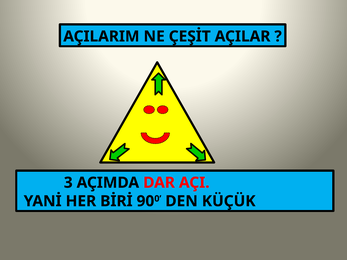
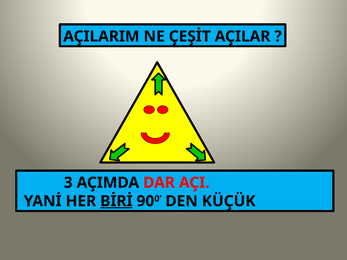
BİRİ underline: none -> present (116, 201)
